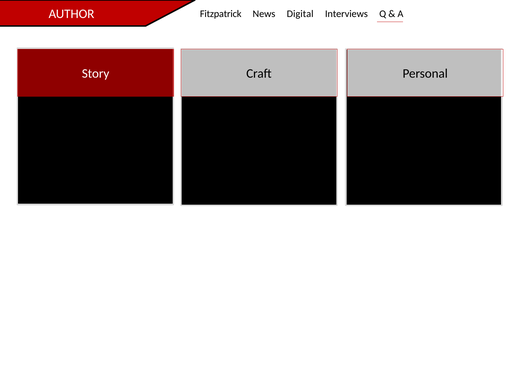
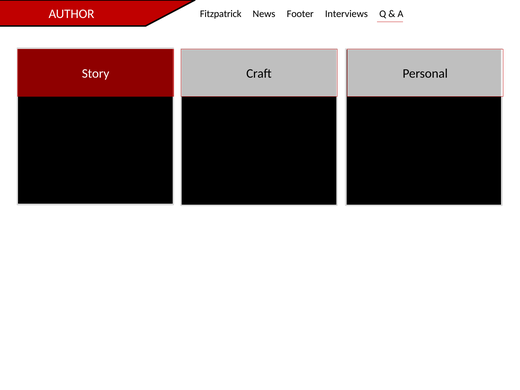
Digital: Digital -> Footer (300, 14)
